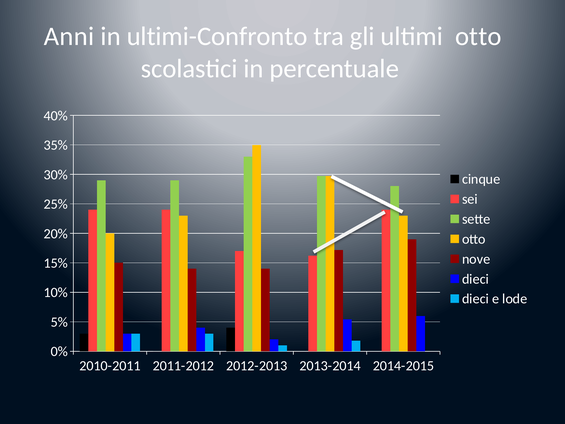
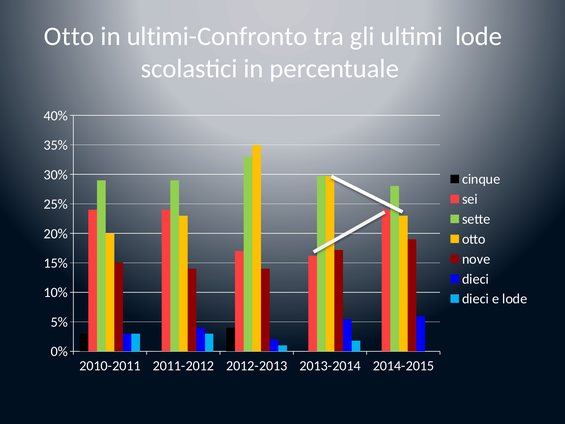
Anni: Anni -> Otto (69, 36)
ultimi otto: otto -> lode (478, 36)
